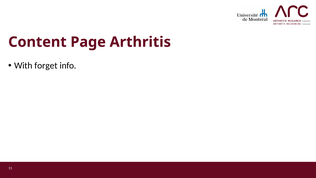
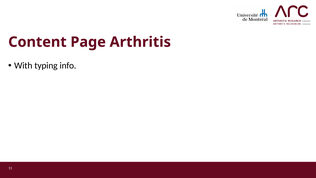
forget: forget -> typing (46, 66)
